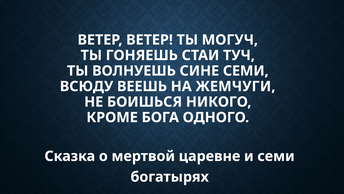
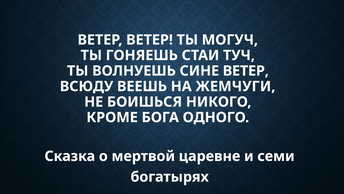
СИНЕ СЕМИ: СЕМИ -> ВЕТЕР (246, 71)
